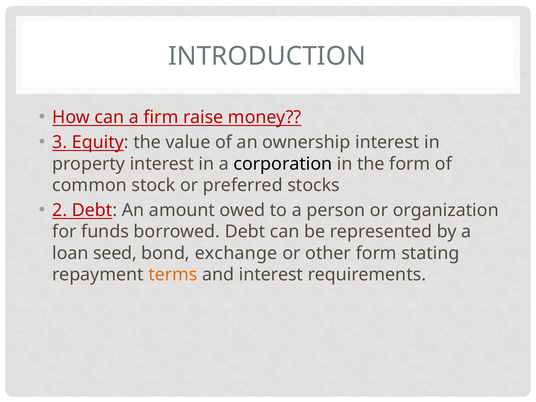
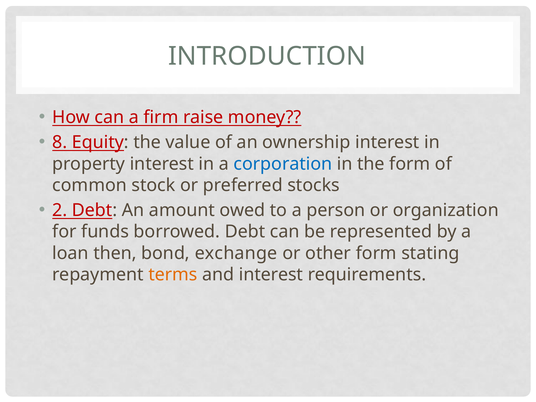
3: 3 -> 8 (60, 142)
corporation colour: black -> blue (283, 164)
seed: seed -> then (115, 253)
